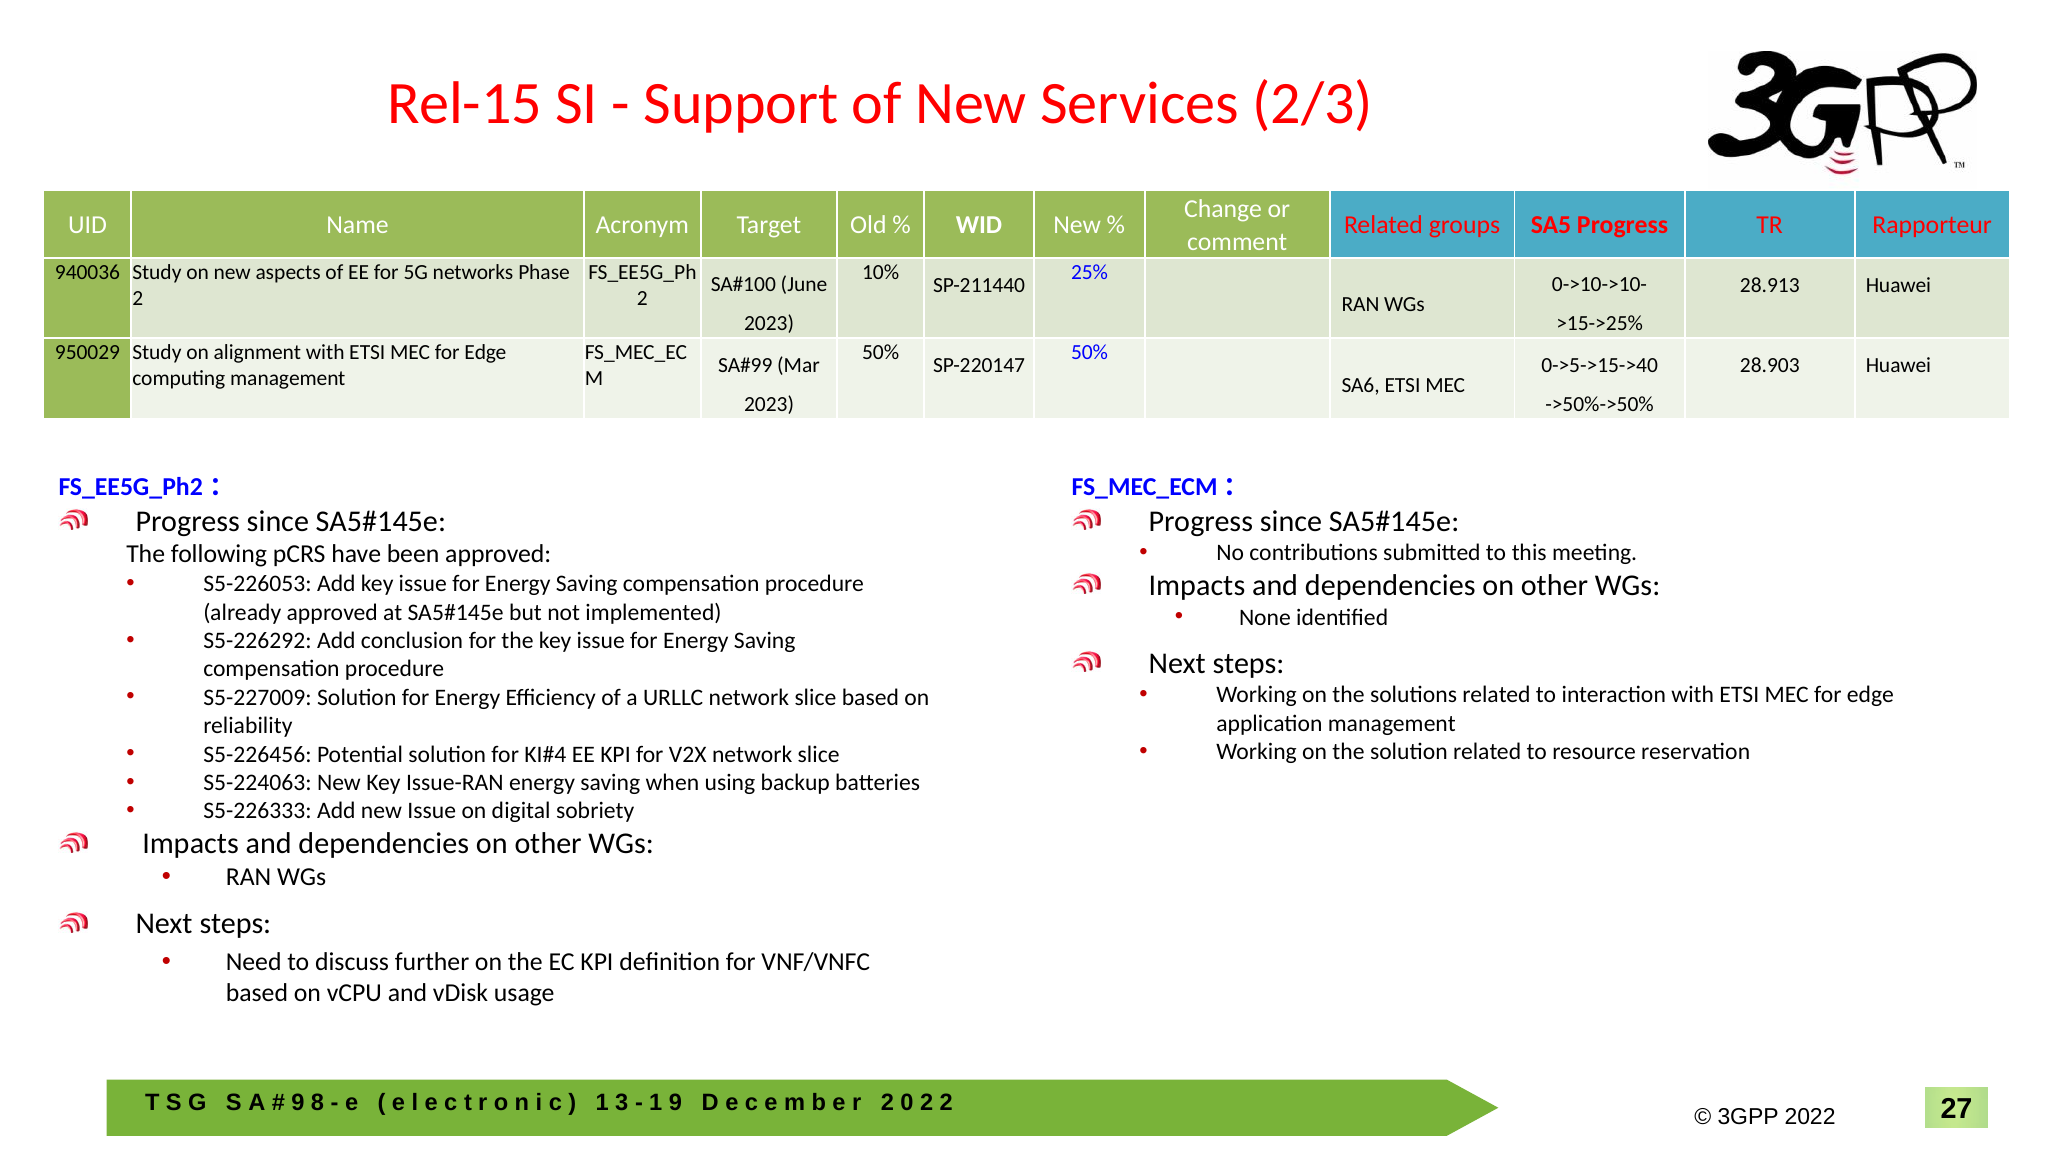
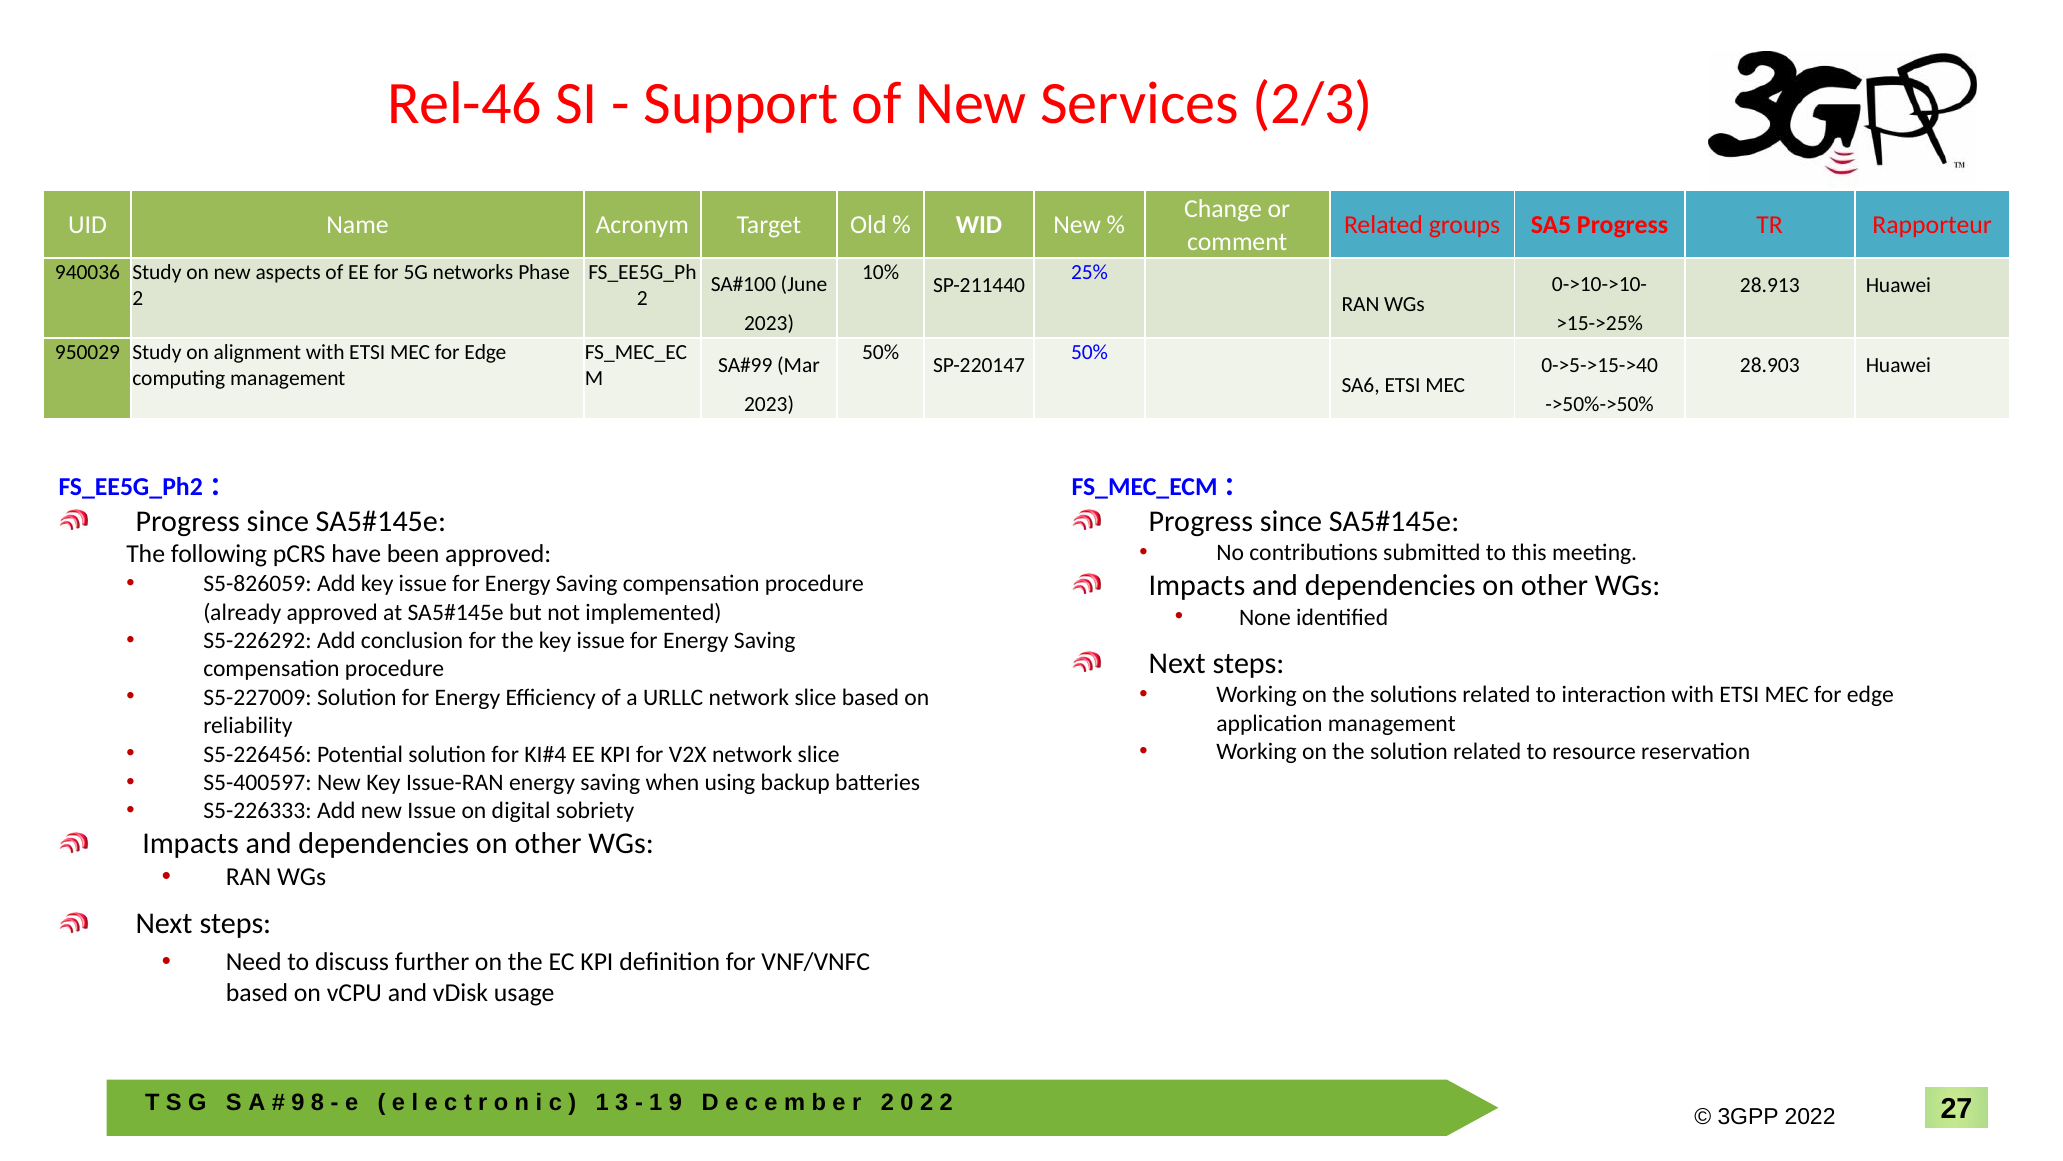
Rel-15: Rel-15 -> Rel-46 (465, 103)
S5-226053: S5-226053 -> S5-826059 (257, 584)
S5-224063: S5-224063 -> S5-400597 (257, 782)
